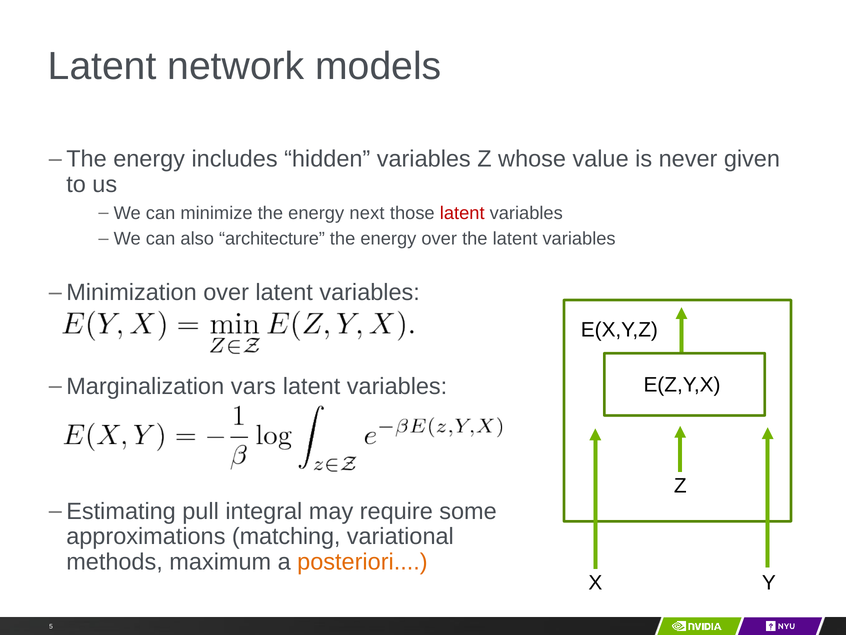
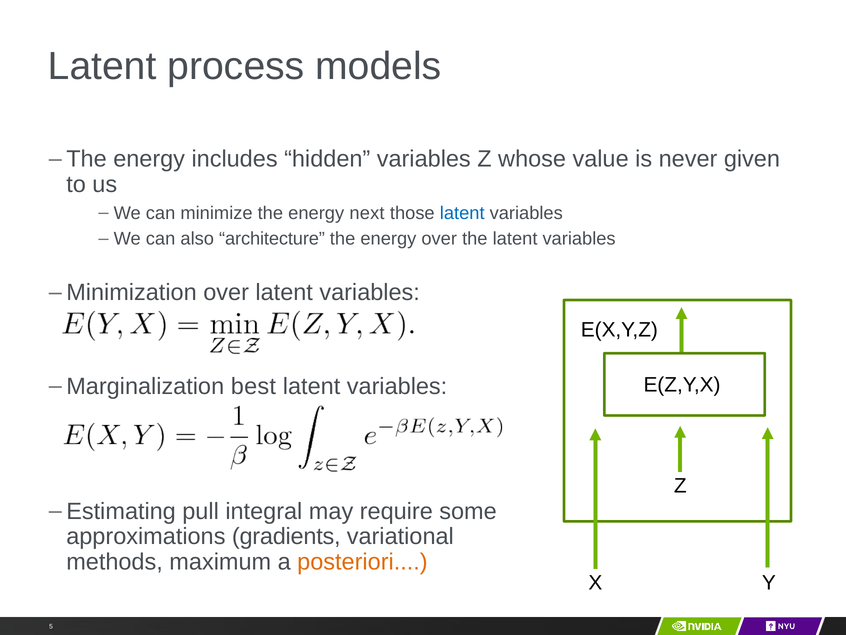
network: network -> process (236, 66)
latent colour: red -> blue (462, 213)
vars: vars -> best (253, 386)
matching: matching -> gradients (286, 536)
